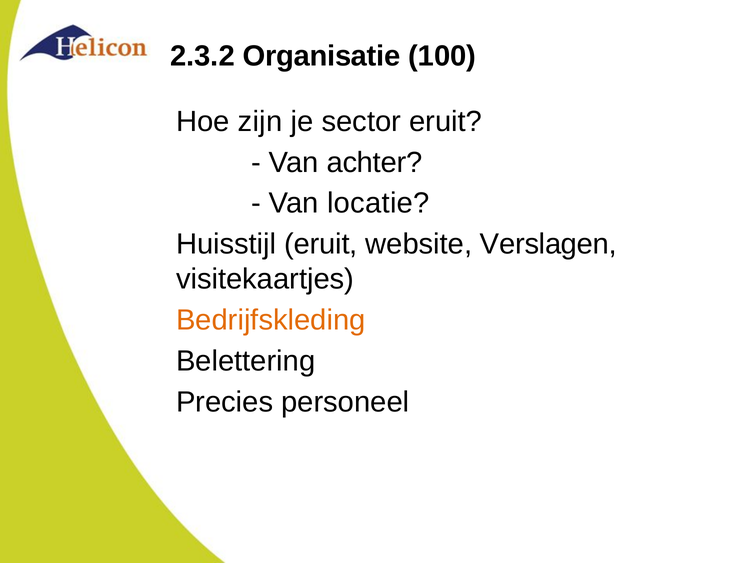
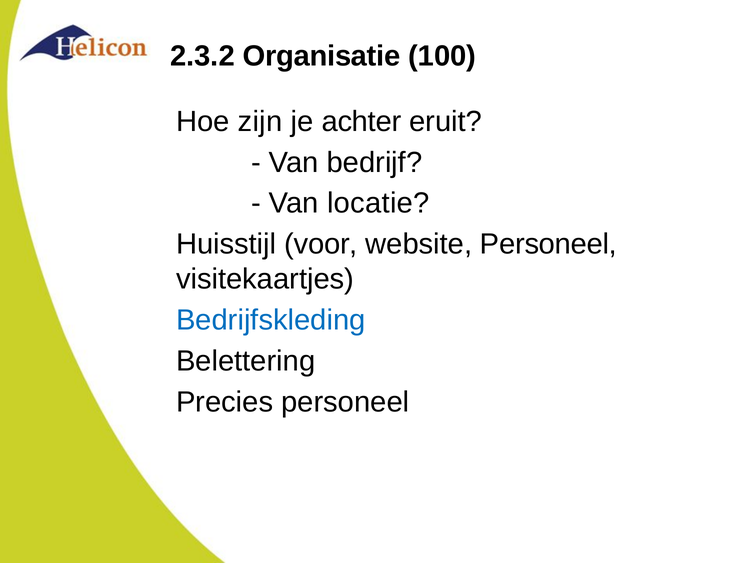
sector: sector -> achter (361, 122)
achter: achter -> bedrijf (374, 163)
Huisstijl eruit: eruit -> voor (321, 244)
website Verslagen: Verslagen -> Personeel (548, 244)
Bedrijfskleding colour: orange -> blue (271, 320)
